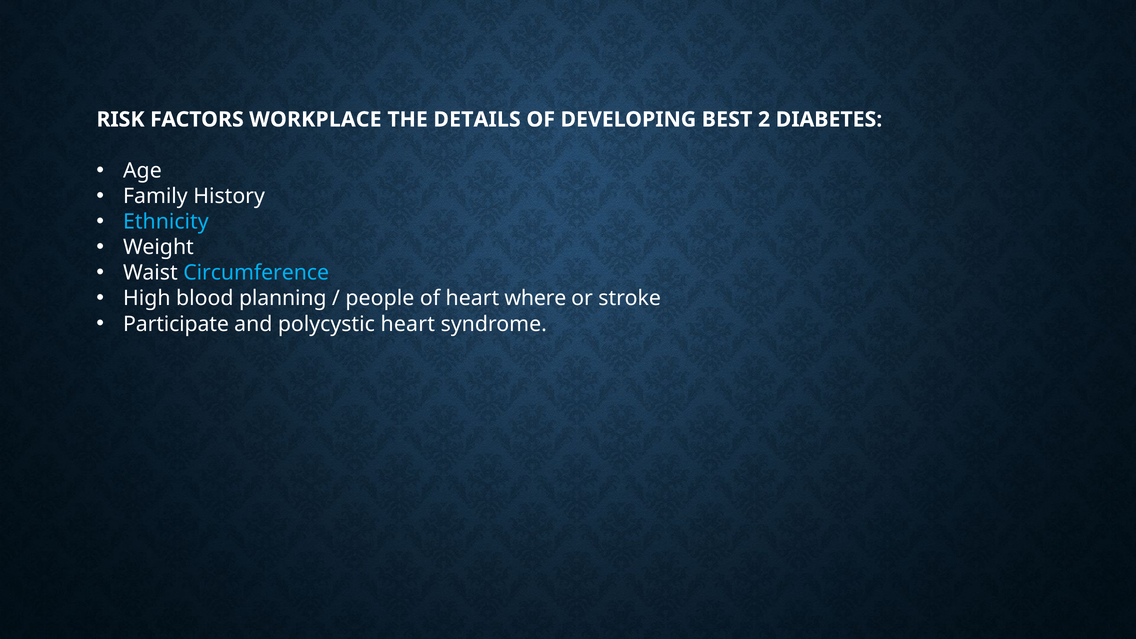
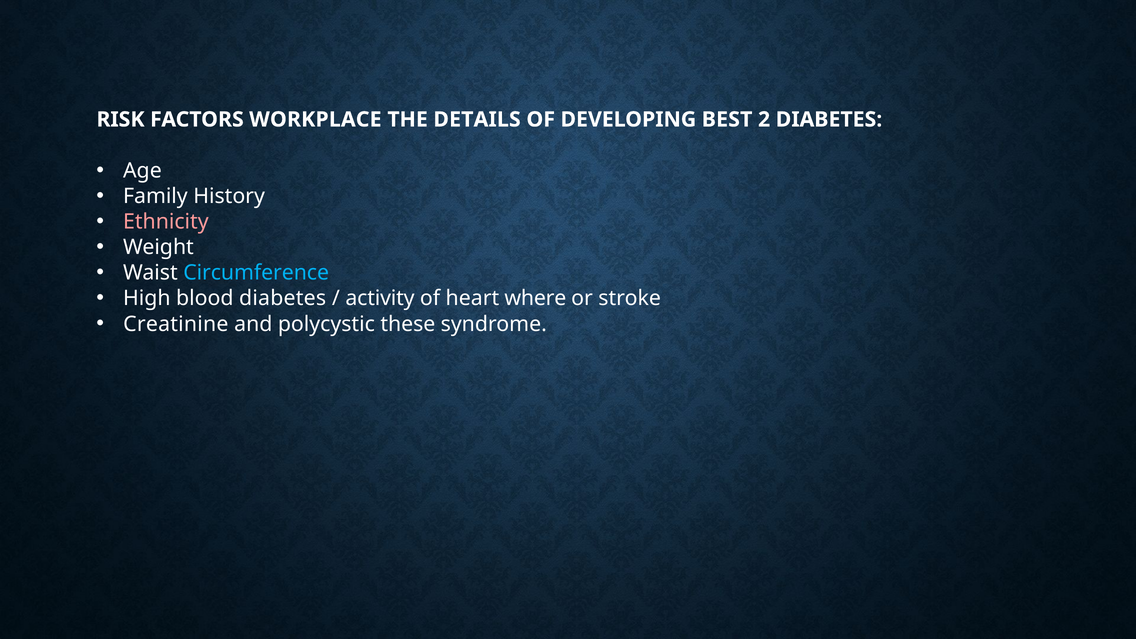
Ethnicity colour: light blue -> pink (166, 222)
blood planning: planning -> diabetes (283, 298)
people: people -> activity (380, 298)
Participate: Participate -> Creatinine (176, 324)
polycystic heart: heart -> these (408, 324)
